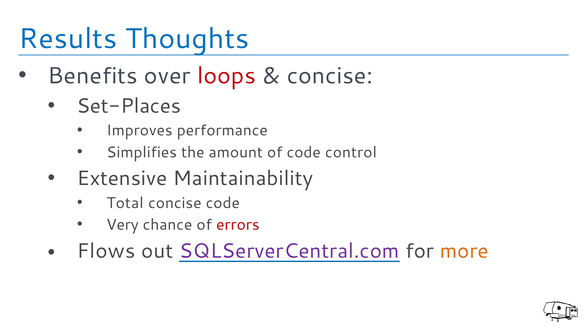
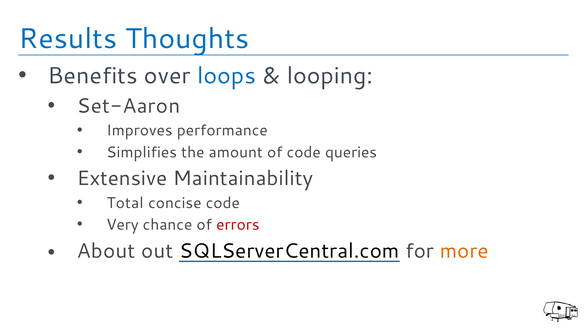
loops colour: red -> blue (226, 76)
concise: concise -> looping (330, 76)
Set-Places: Set-Places -> Set-Aaron (129, 106)
control: control -> queries (351, 152)
Flows: Flows -> About (106, 251)
SQLServerCentral.com colour: purple -> black (289, 251)
